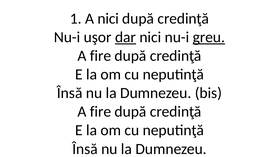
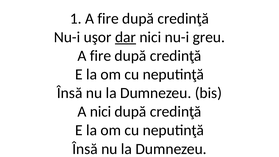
1 A nici: nici -> fire (108, 19)
greu underline: present -> none (209, 37)
fire: fire -> nici (101, 112)
